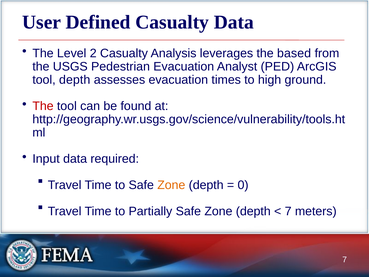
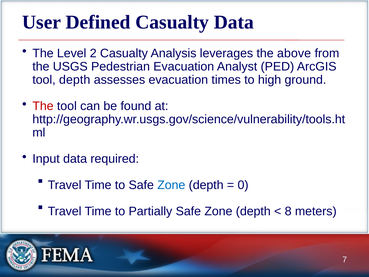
based: based -> above (294, 53)
Zone colour: orange -> blue (171, 185)
7: 7 -> 8 (288, 211)
